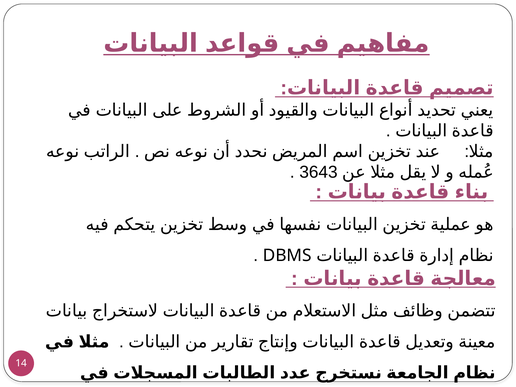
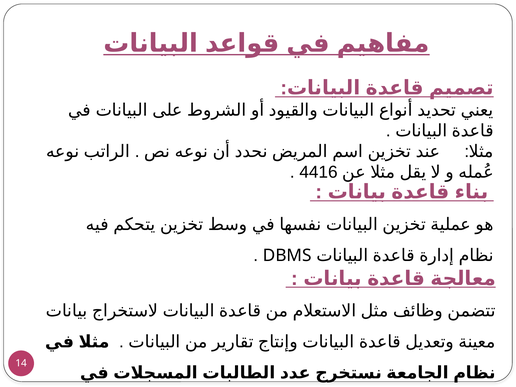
3643: 3643 -> 4416 (318, 172)
